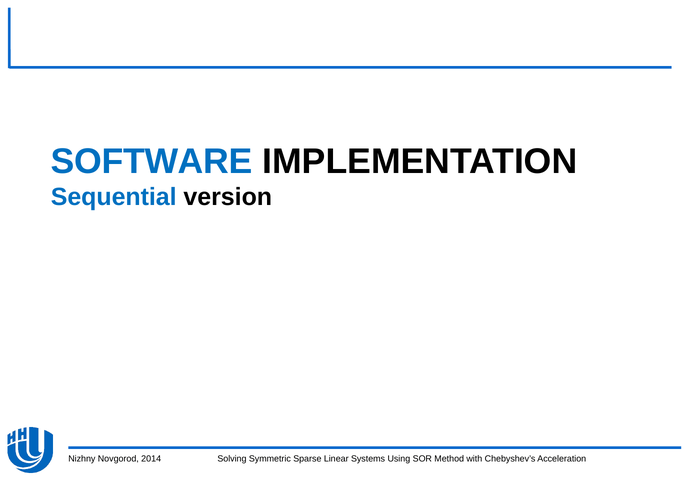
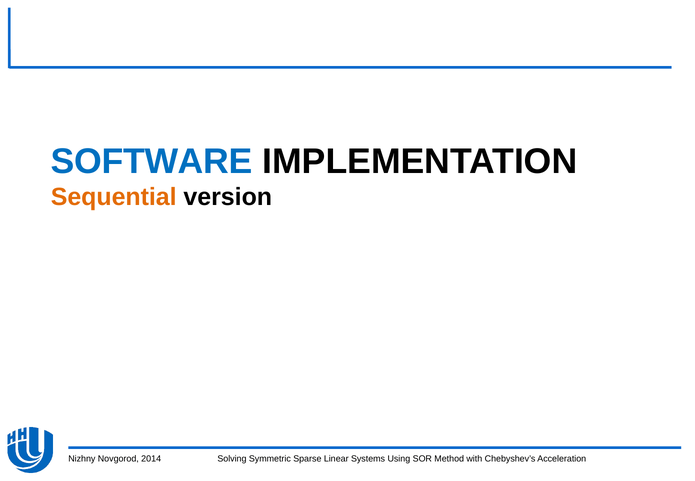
Sequential colour: blue -> orange (114, 197)
